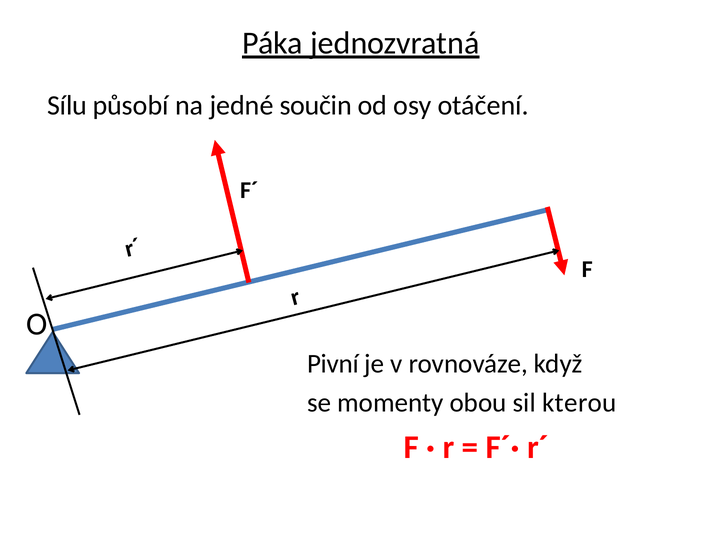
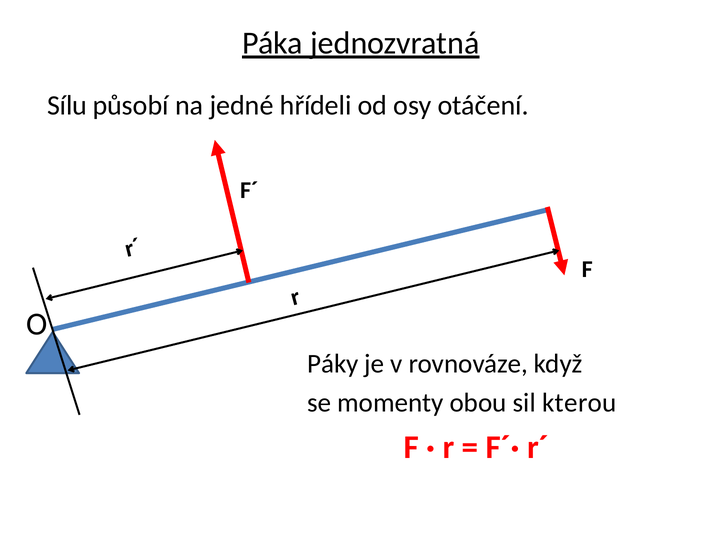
součin: součin -> hřídeli (316, 105)
Pivní: Pivní -> Páky (333, 364)
